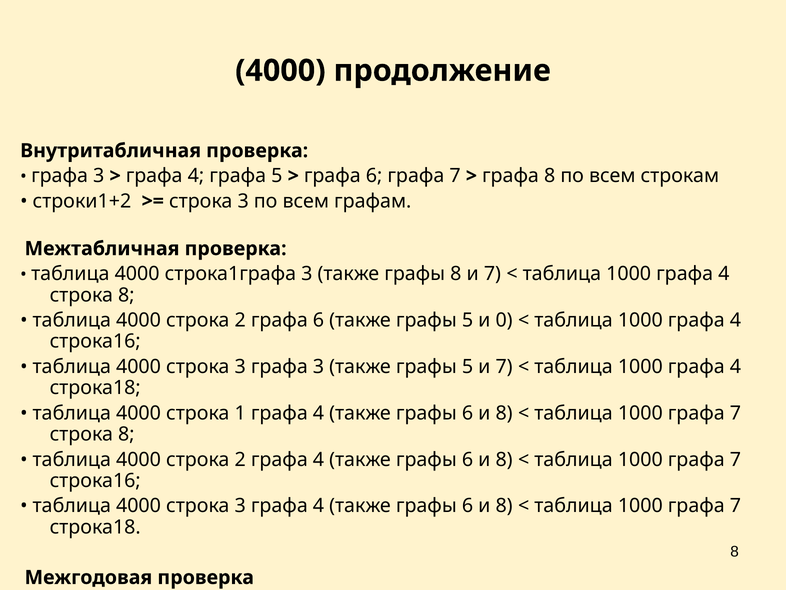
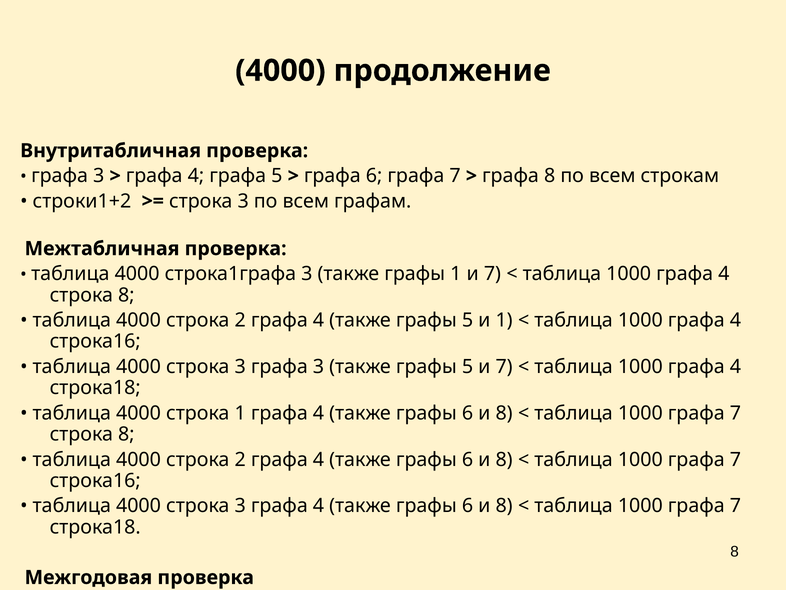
графы 8: 8 -> 1 (456, 274)
6: 6 -> 4 (318, 320)
и 0: 0 -> 1 (504, 320)
